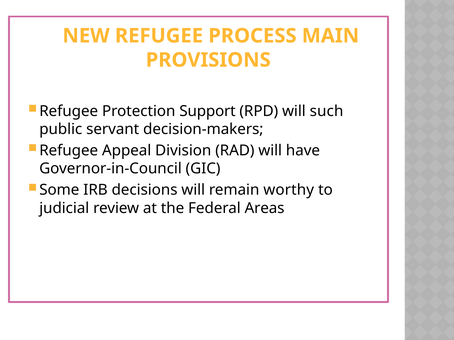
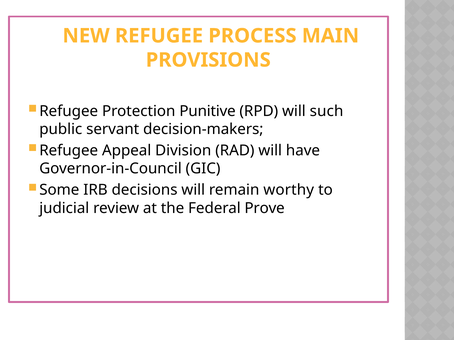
Support: Support -> Punitive (208, 111)
Areas: Areas -> Prove (265, 208)
